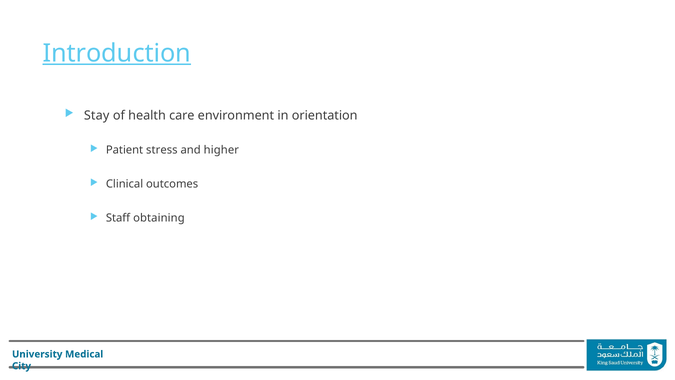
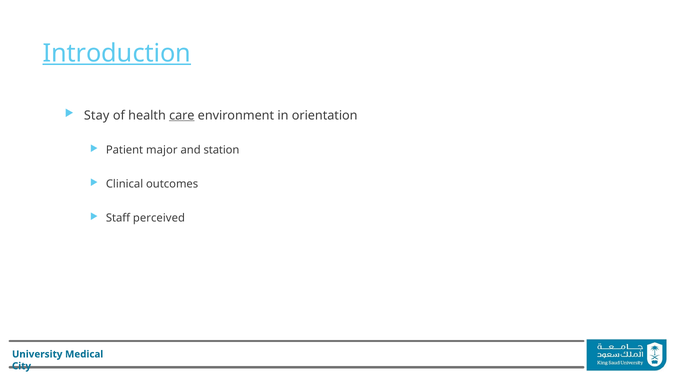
care underline: none -> present (182, 115)
stress: stress -> major (162, 150)
higher: higher -> station (221, 150)
obtaining: obtaining -> perceived (159, 218)
